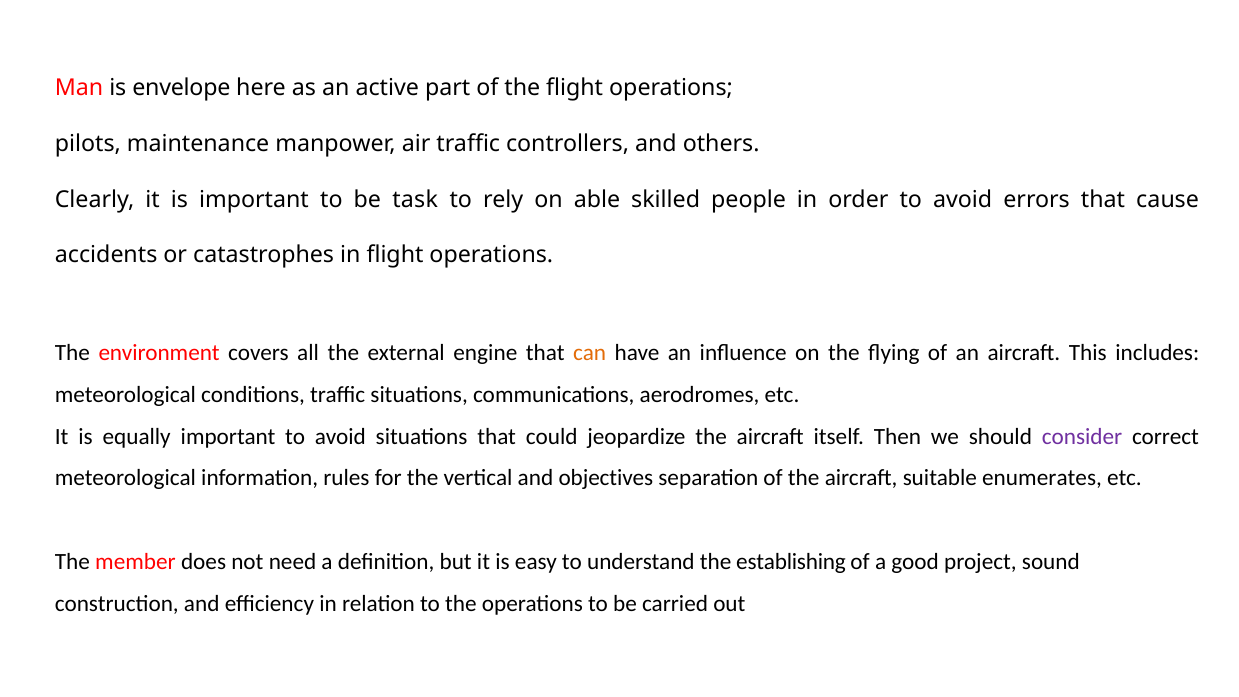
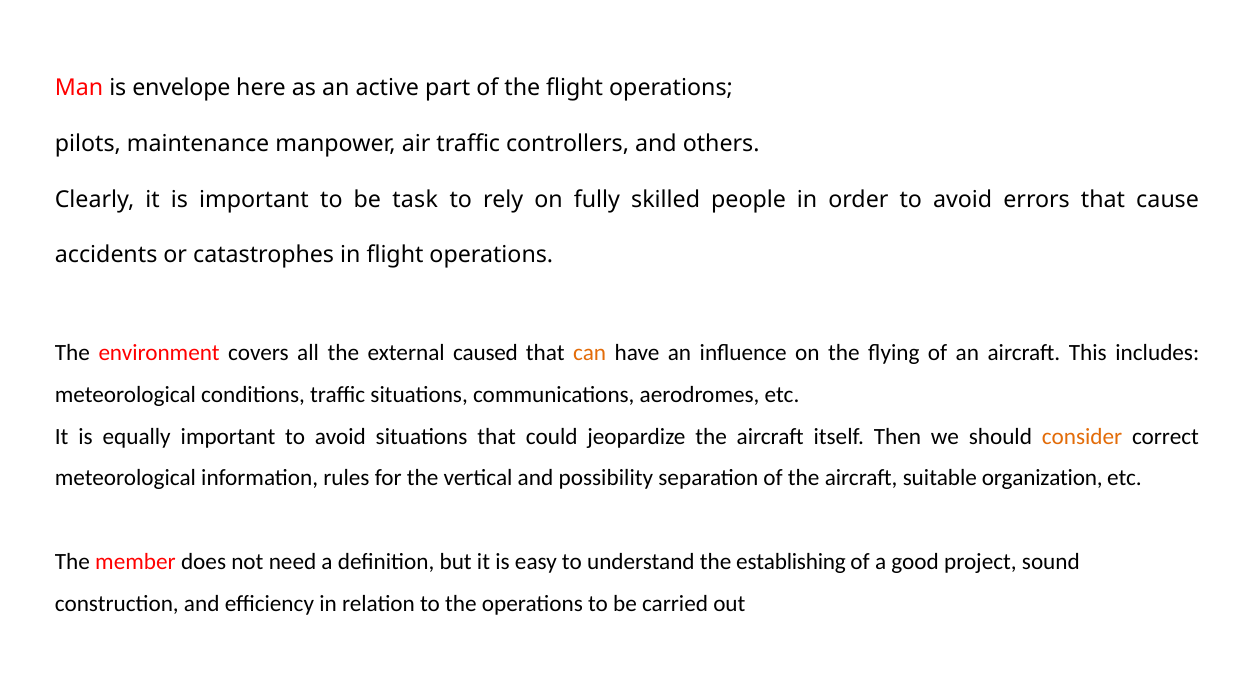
able: able -> fully (597, 199)
engine: engine -> caused (486, 353)
consider colour: purple -> orange (1082, 436)
objectives: objectives -> possibility (606, 478)
enumerates: enumerates -> organization (1042, 478)
